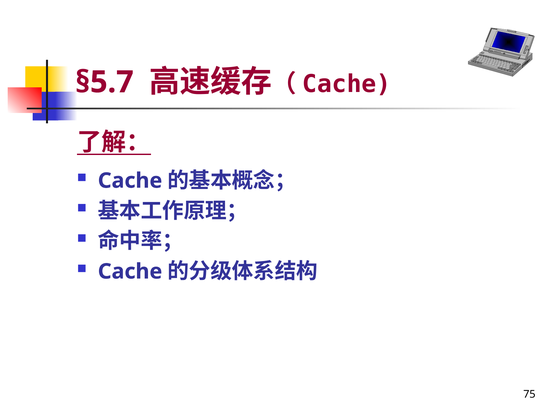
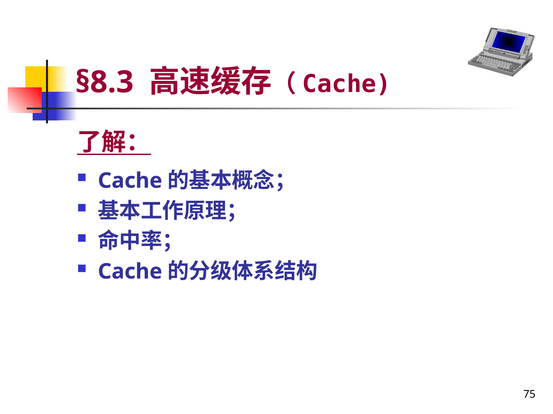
§5.7: §5.7 -> §8.3 (104, 82)
